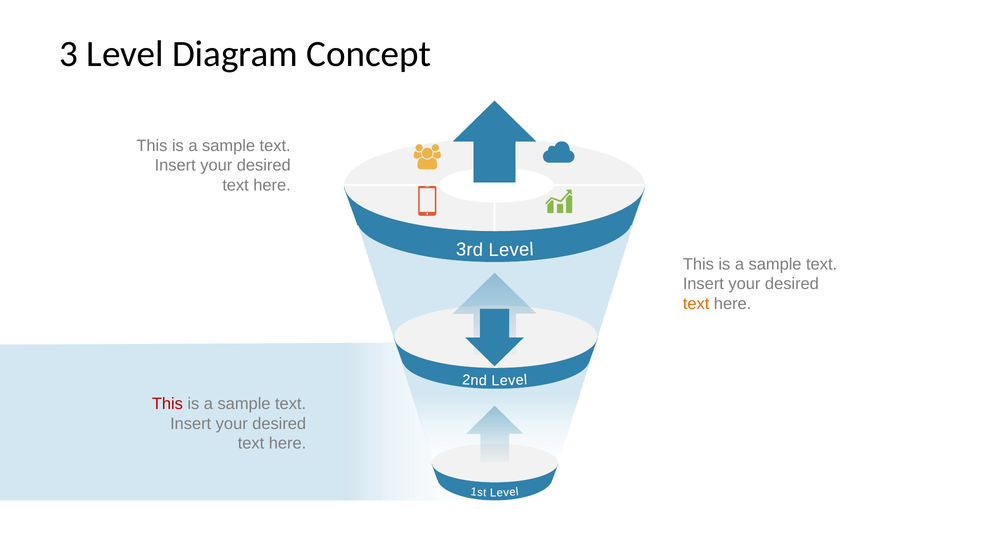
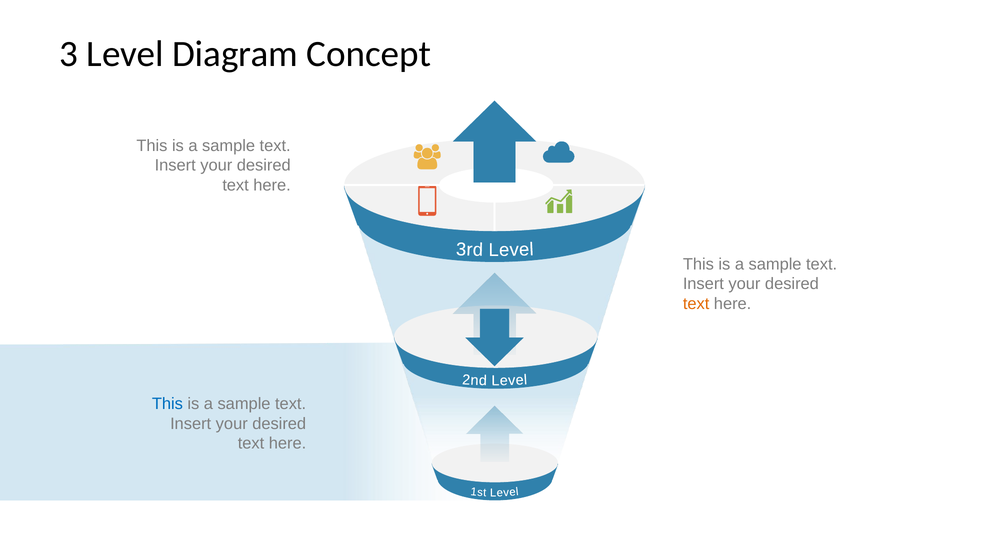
This colour: red -> blue (167, 403)
